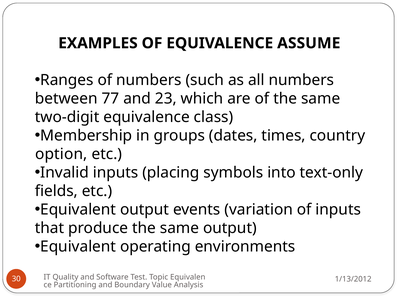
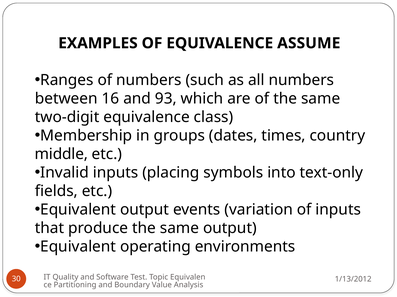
77: 77 -> 16 (110, 99)
23: 23 -> 93 (166, 99)
option: option -> middle (61, 155)
